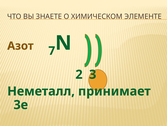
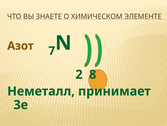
3: 3 -> 8 (93, 74)
